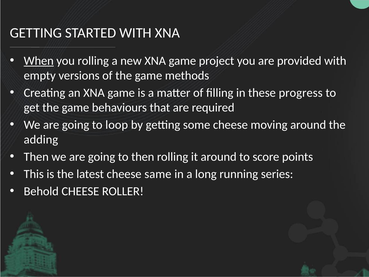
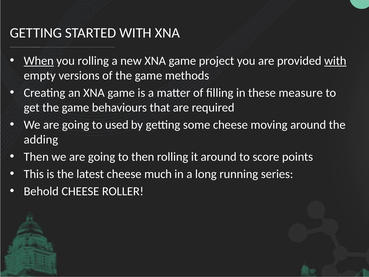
with underline: none -> present (335, 61)
progress: progress -> measure (301, 93)
loop: loop -> used (117, 125)
same: same -> much (158, 174)
